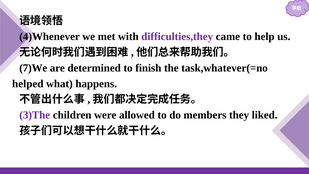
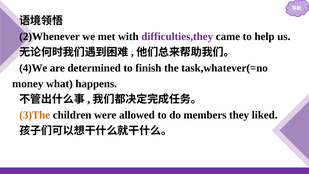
4)Whenever: 4)Whenever -> 2)Whenever (50, 36)
7)We: 7)We -> 4)We (33, 68)
helped: helped -> money (28, 84)
3)The colour: purple -> orange (35, 115)
